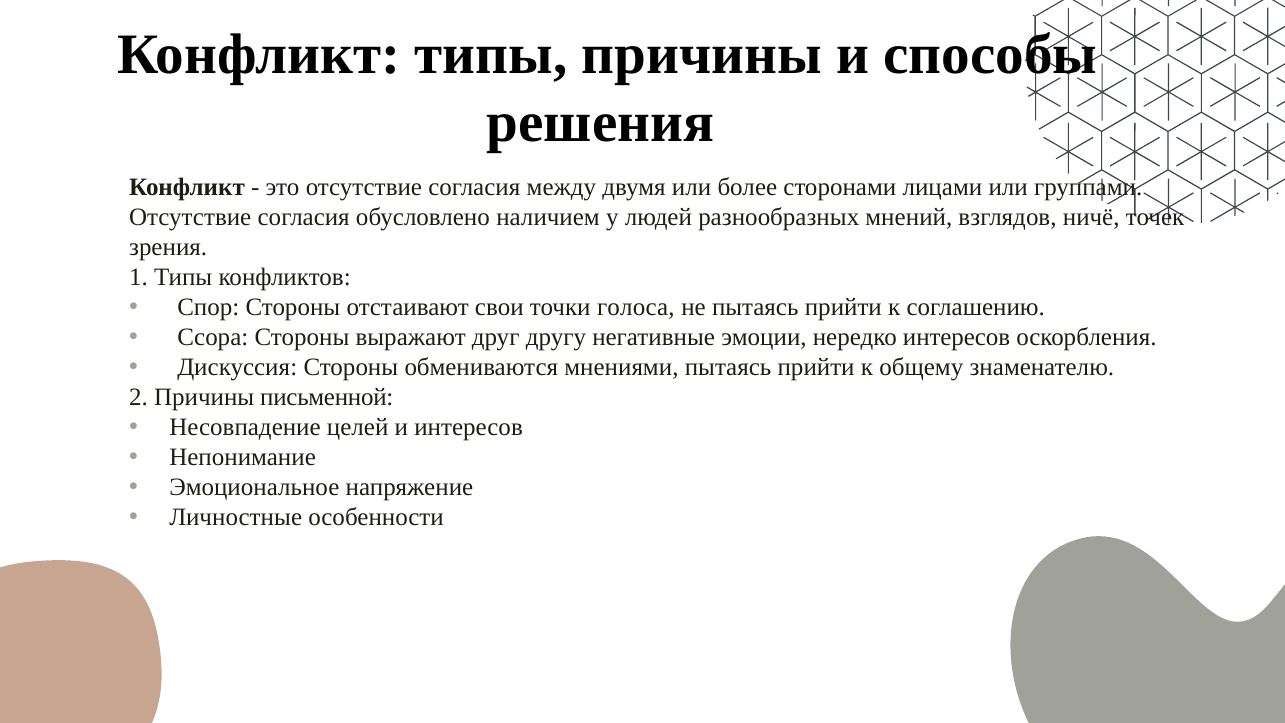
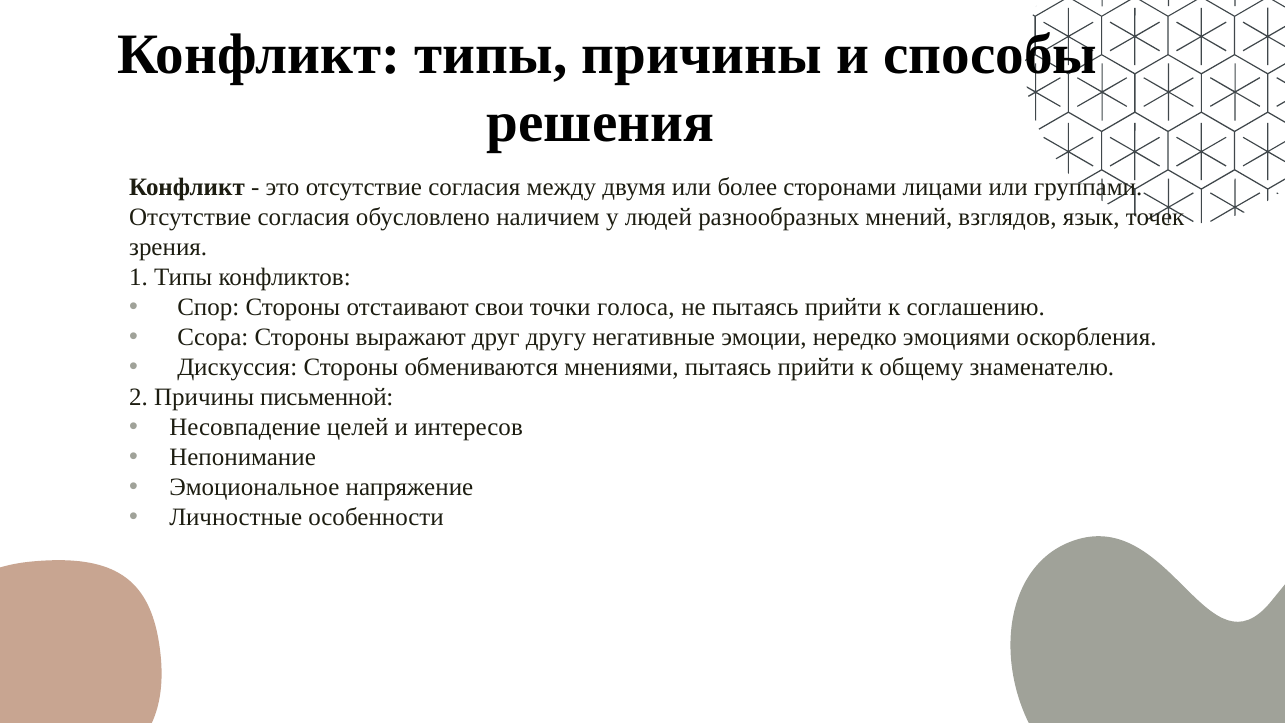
ничё: ничё -> язык (1091, 217)
нередко интересов: интересов -> эмоциями (956, 337)
